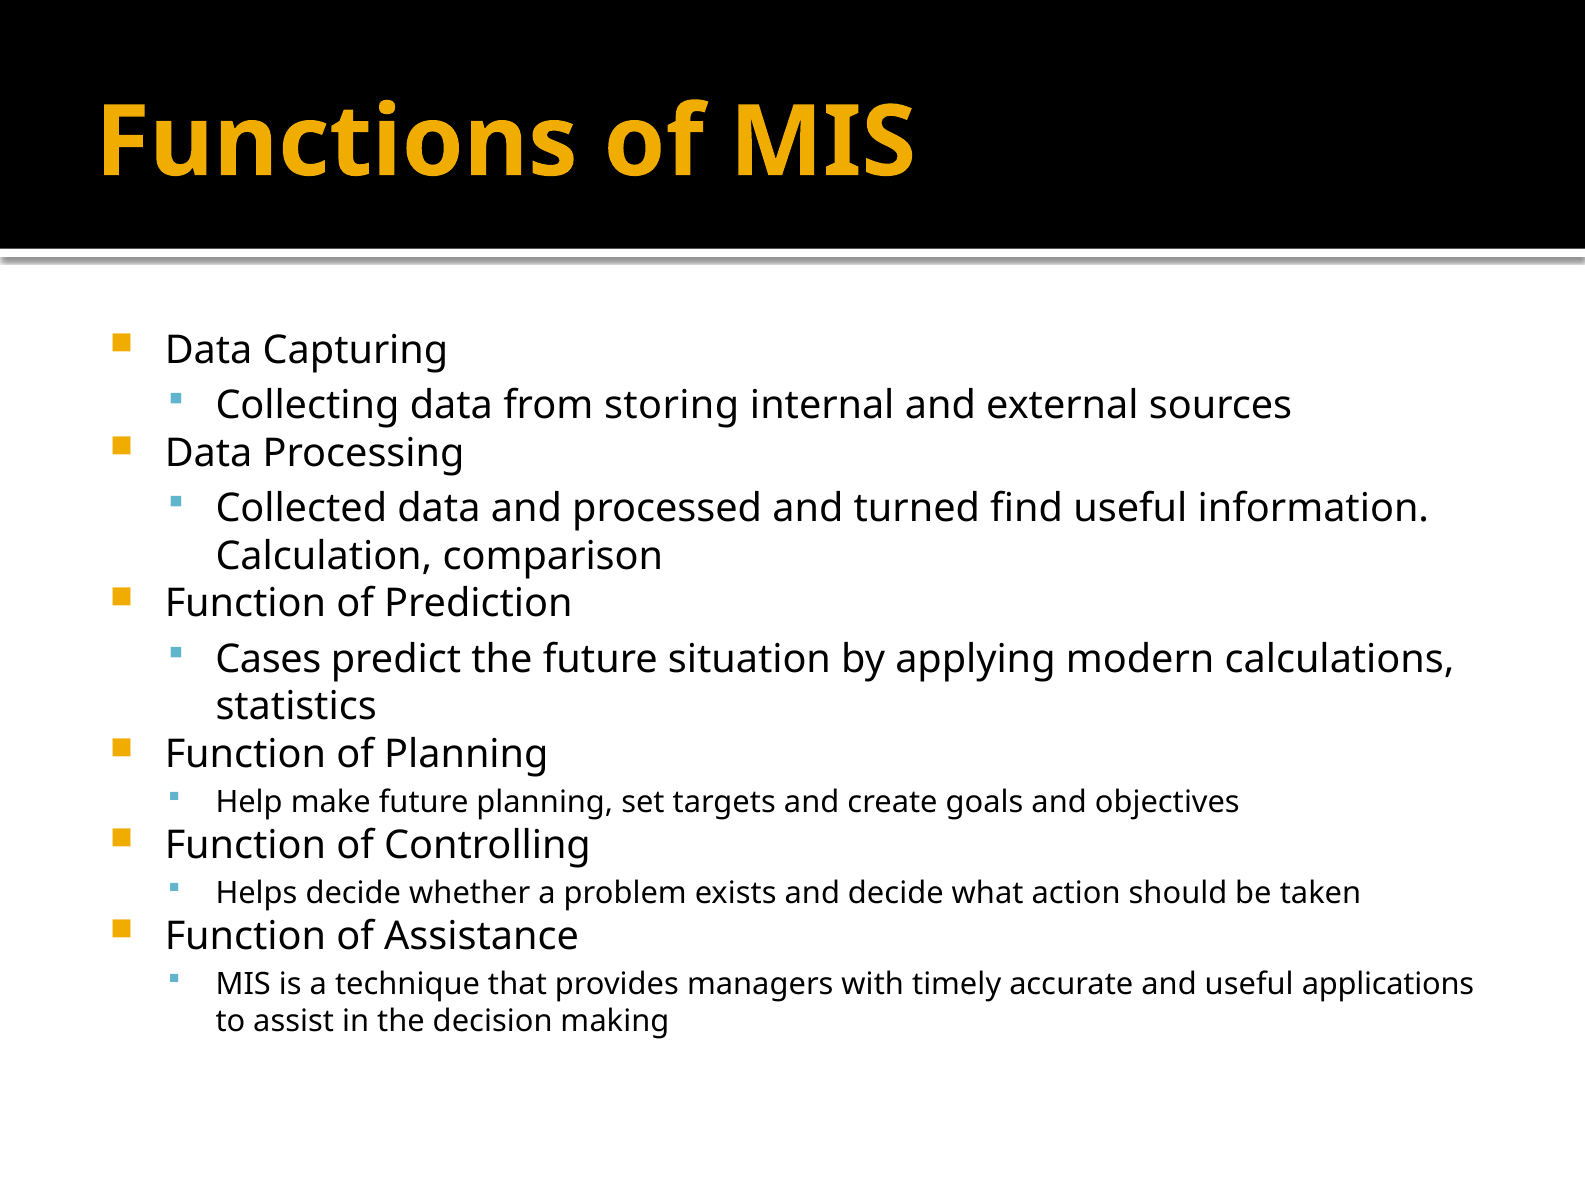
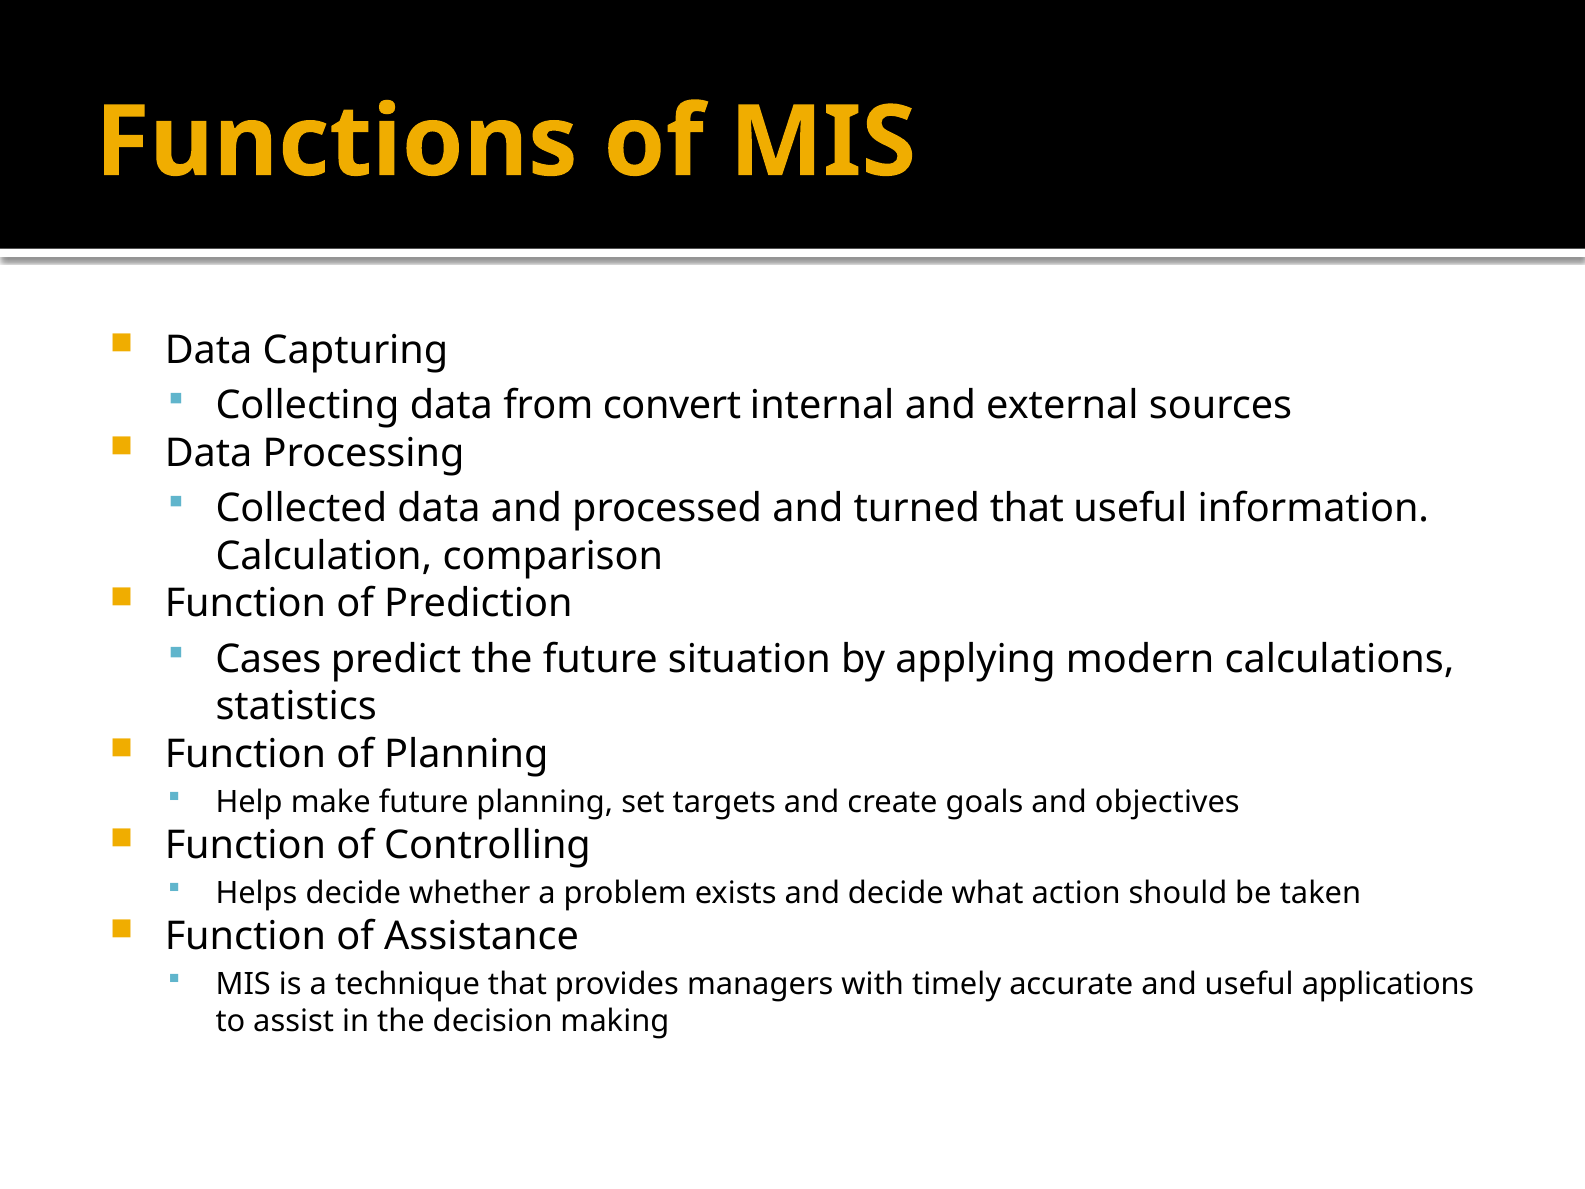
storing: storing -> convert (672, 406)
turned find: find -> that (1027, 509)
